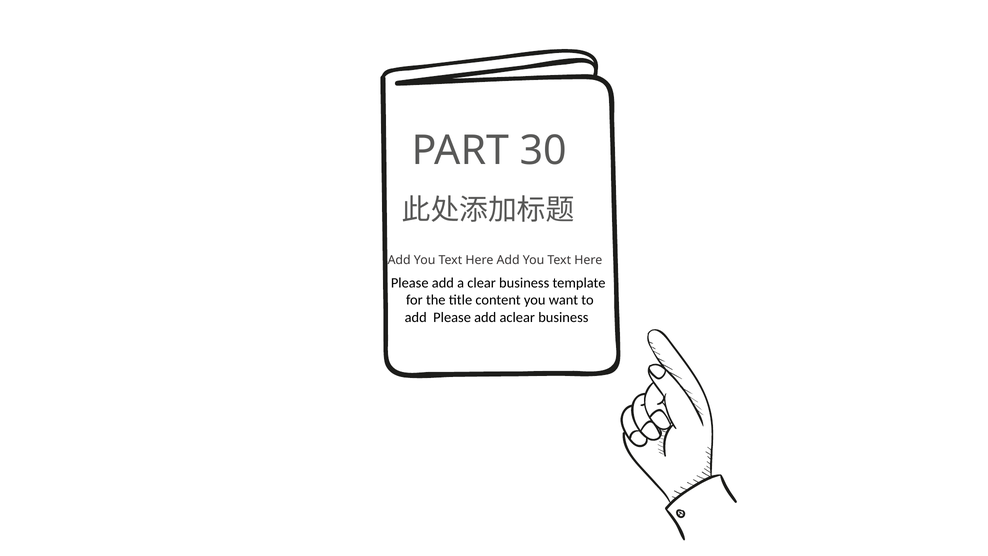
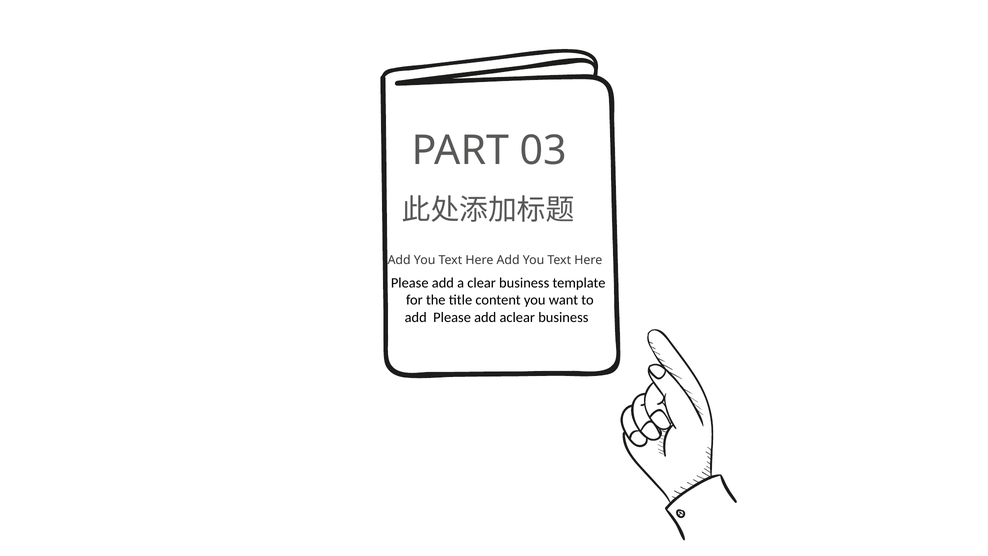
30: 30 -> 03 (543, 151)
